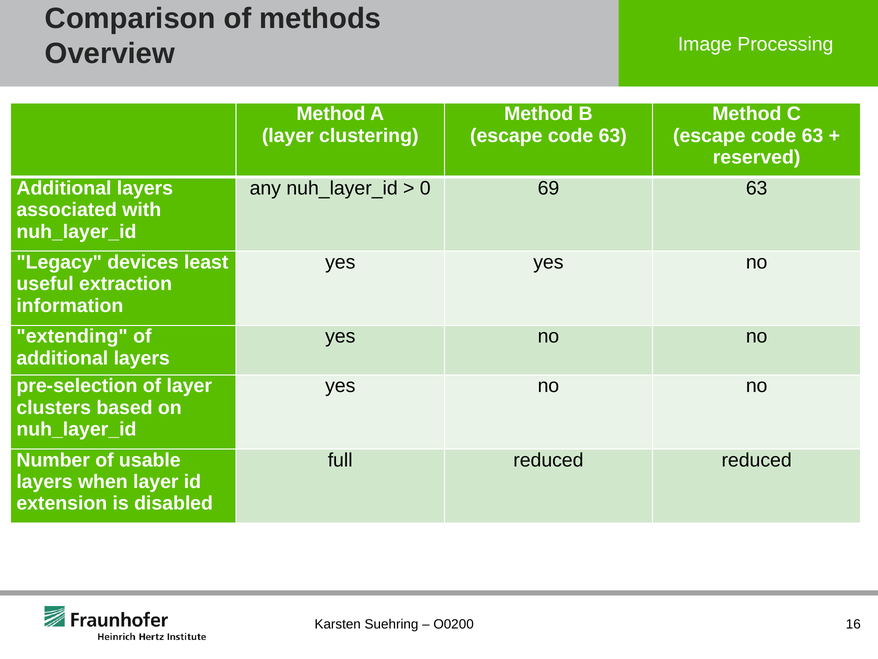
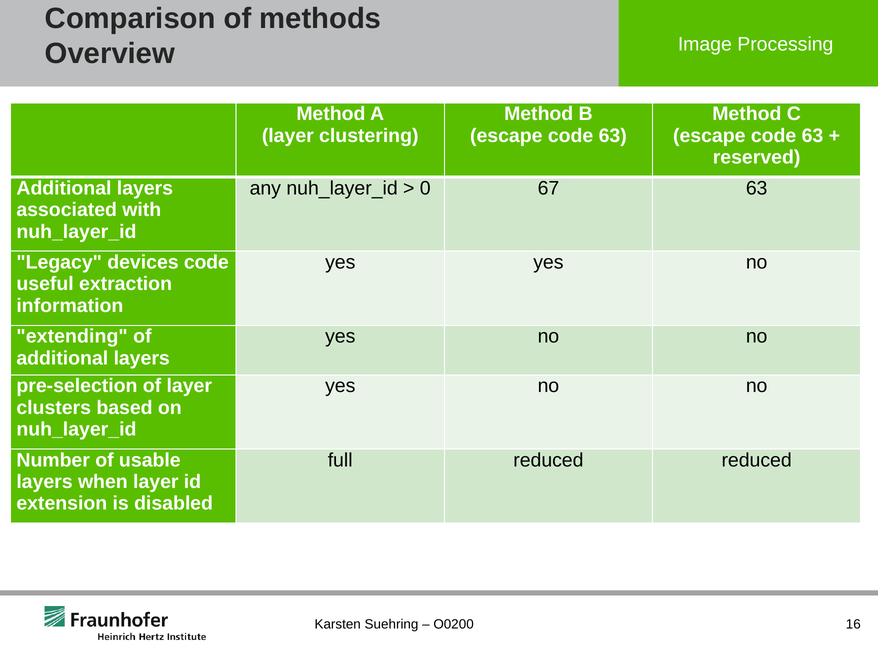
69: 69 -> 67 (548, 188)
devices least: least -> code (206, 262)
